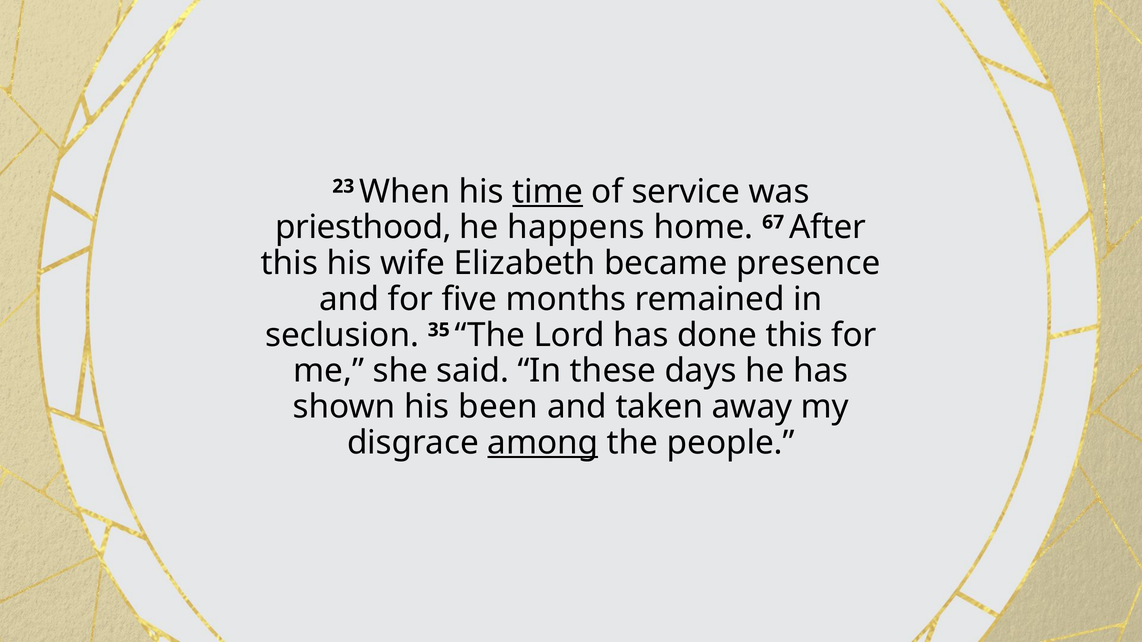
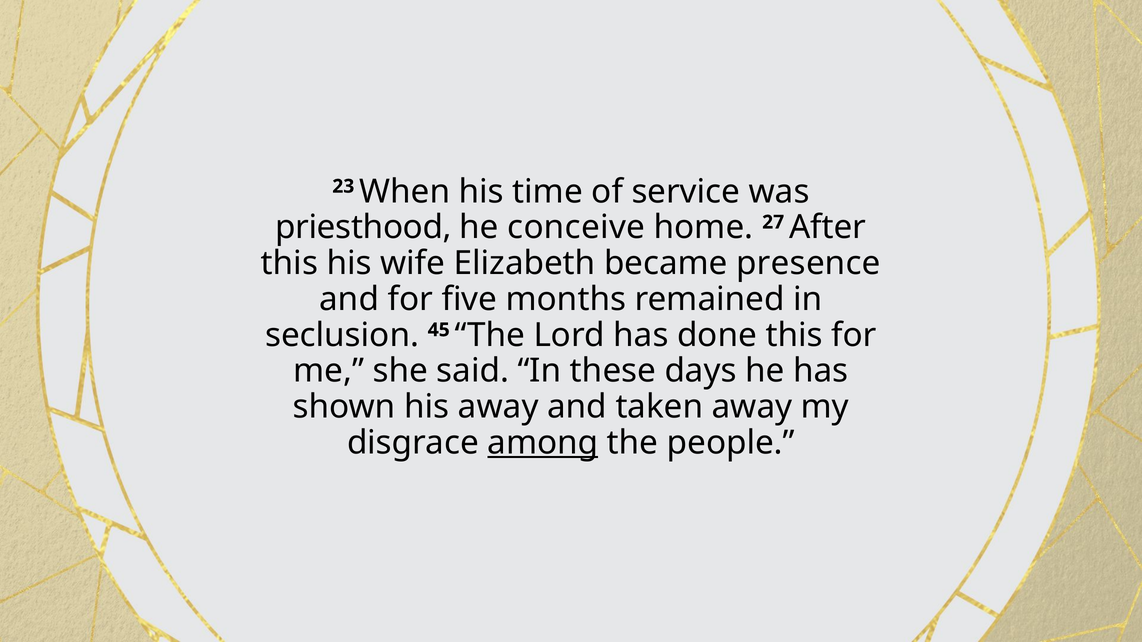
time underline: present -> none (548, 192)
happens: happens -> conceive (576, 228)
67: 67 -> 27 (773, 222)
35: 35 -> 45 (439, 330)
his been: been -> away (498, 407)
